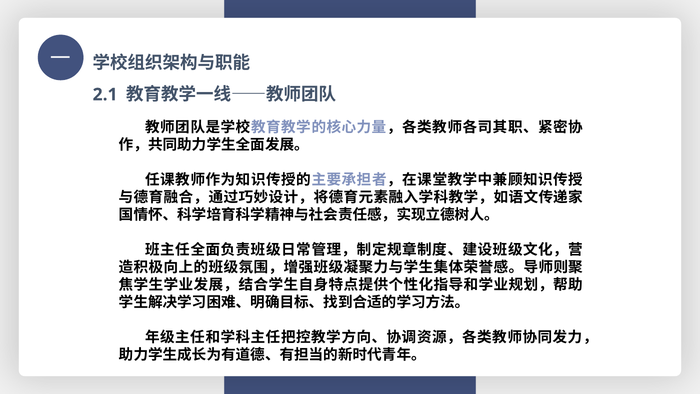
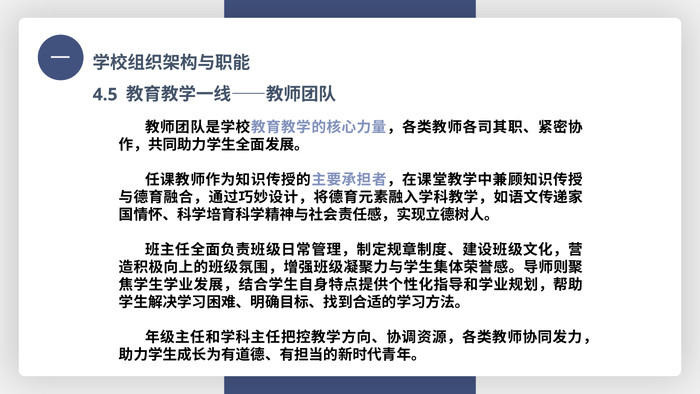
2.1: 2.1 -> 4.5 (105, 95)
